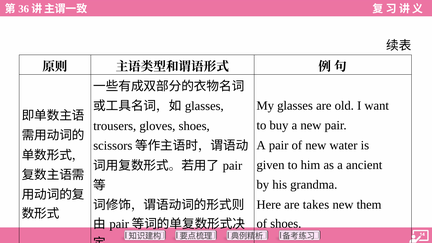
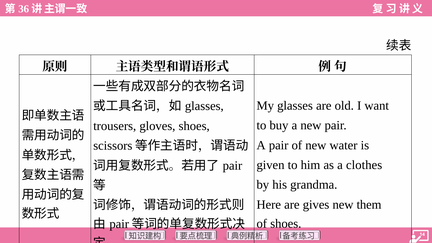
ancient: ancient -> clothes (364, 165)
takes: takes -> gives (316, 205)
